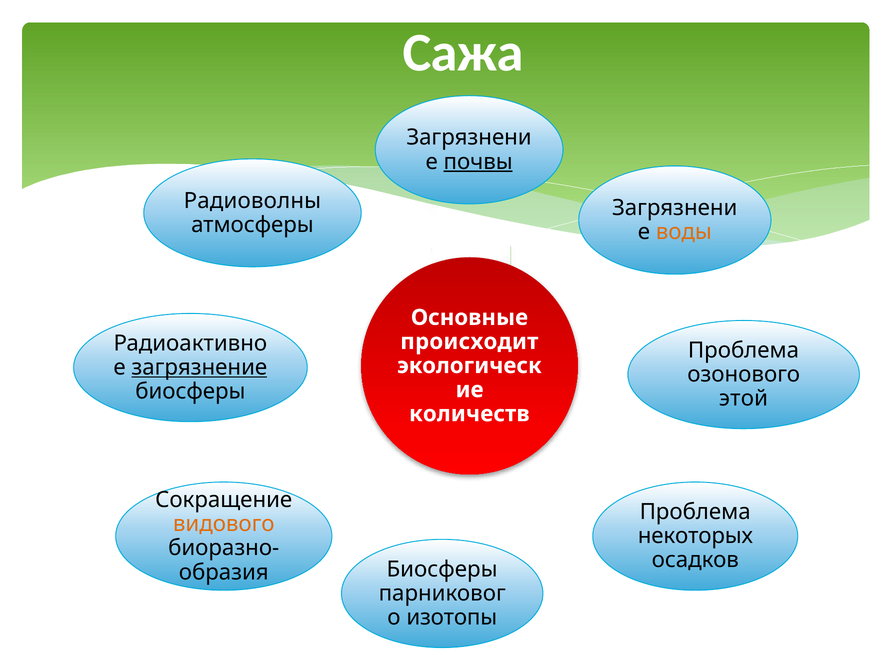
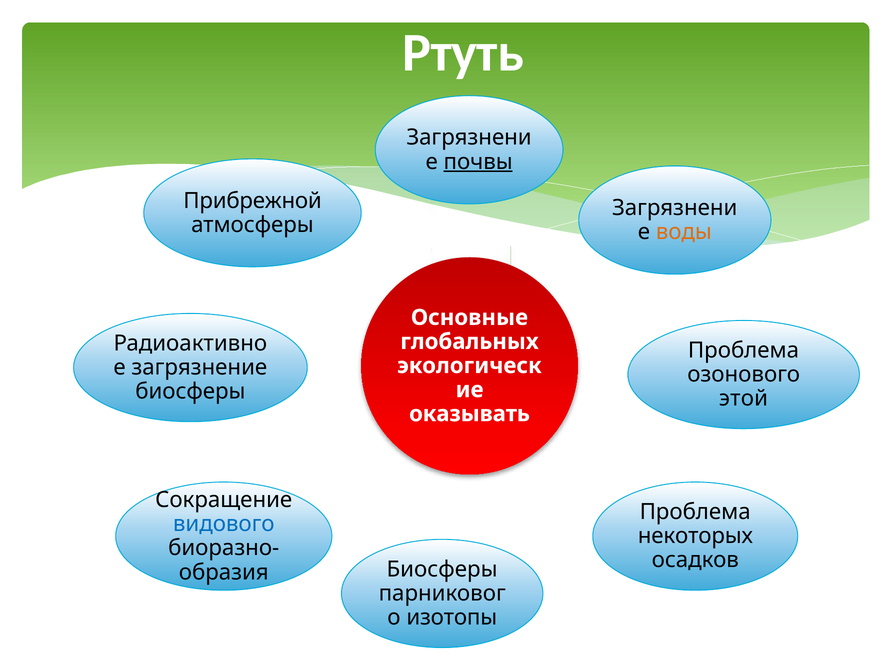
Сажа: Сажа -> Ртуть (463, 53)
Радиоволны: Радиоволны -> Прибрежной (253, 200)
происходит: происходит -> глобальных (469, 341)
загрязнение underline: present -> none (199, 367)
количеств: количеств -> оказывать (470, 413)
видового colour: orange -> blue (224, 523)
